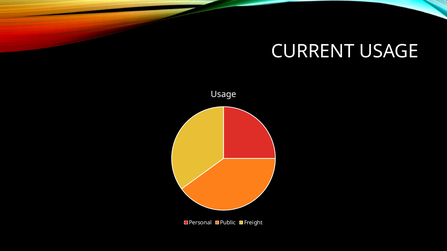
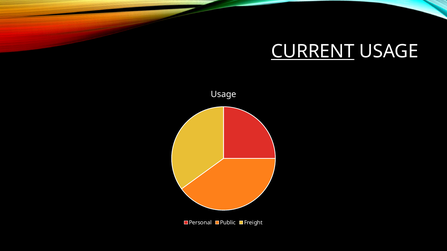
CURRENT underline: none -> present (313, 52)
